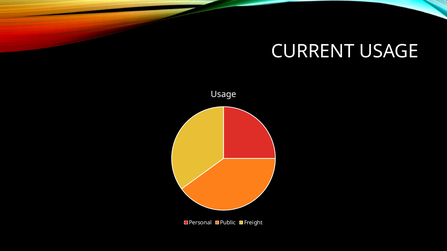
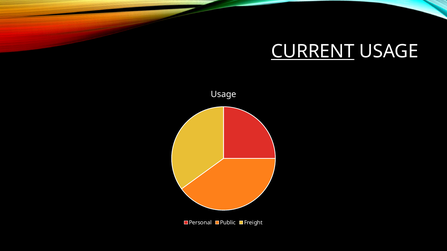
CURRENT underline: none -> present (313, 52)
